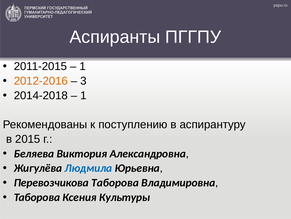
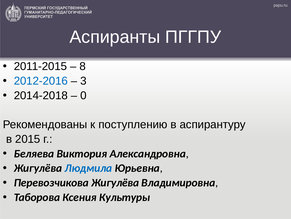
1: 1 -> 8 (83, 66)
2012-2016 colour: orange -> blue (41, 81)
1: 1 -> 0 (84, 95)
Перевозчикова Таборова: Таборова -> Жигулёва (115, 182)
